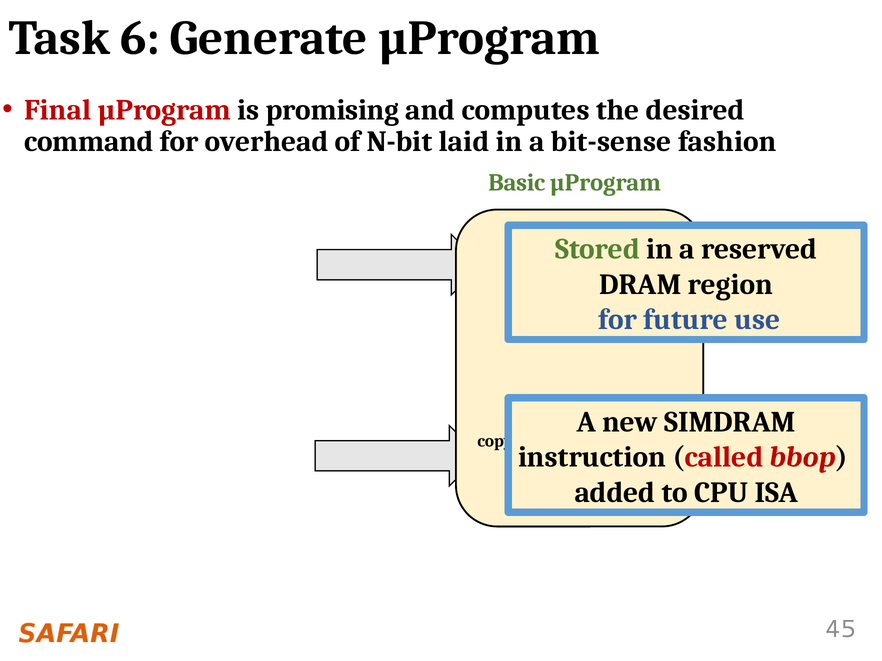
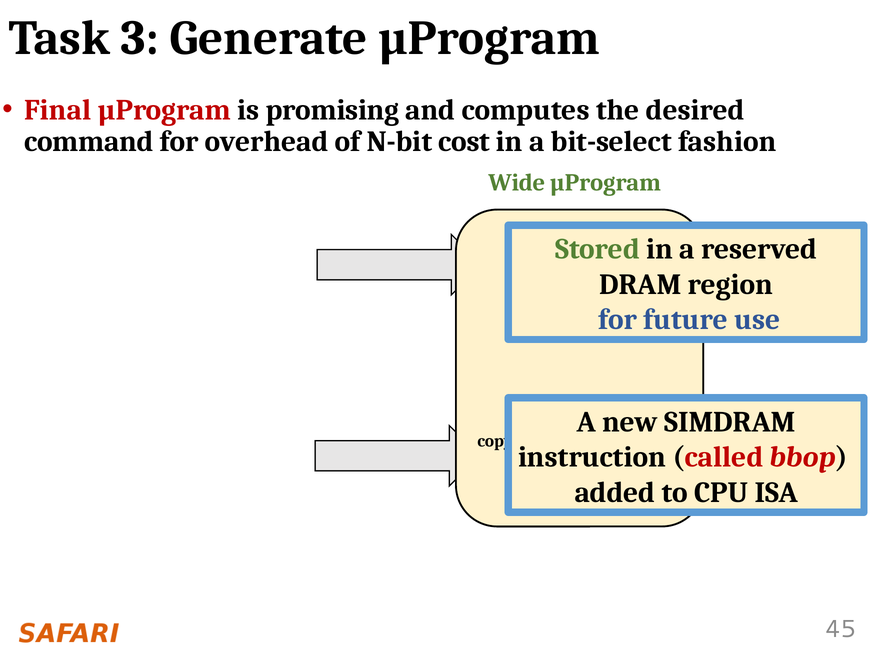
6: 6 -> 3 (140, 38)
laid: laid -> cost (464, 142)
bit-sense: bit-sense -> bit-select (611, 142)
Basic: Basic -> Wide (517, 183)
